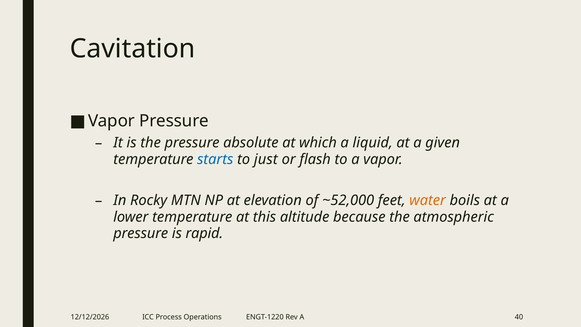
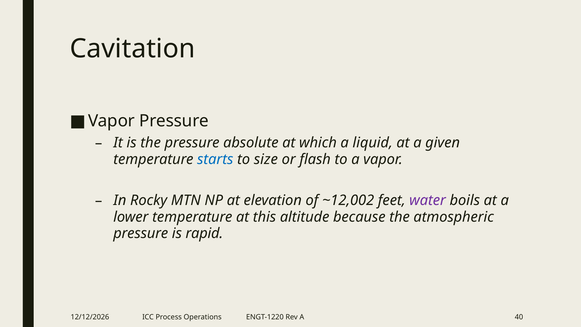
just: just -> size (266, 159)
~52,000: ~52,000 -> ~12,002 (348, 200)
water colour: orange -> purple (428, 200)
